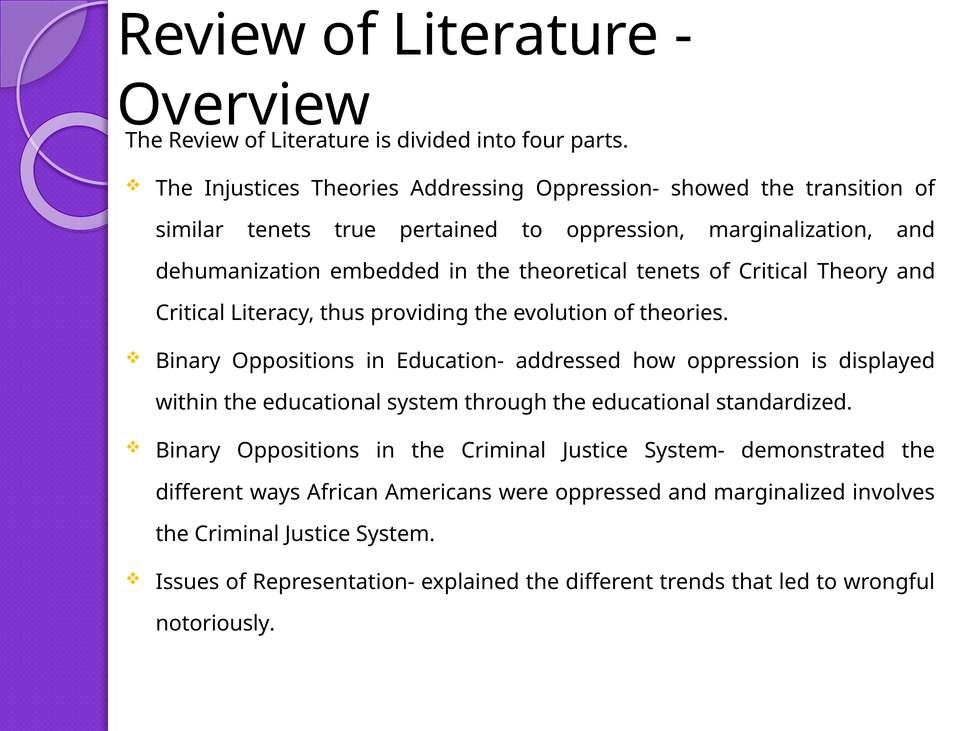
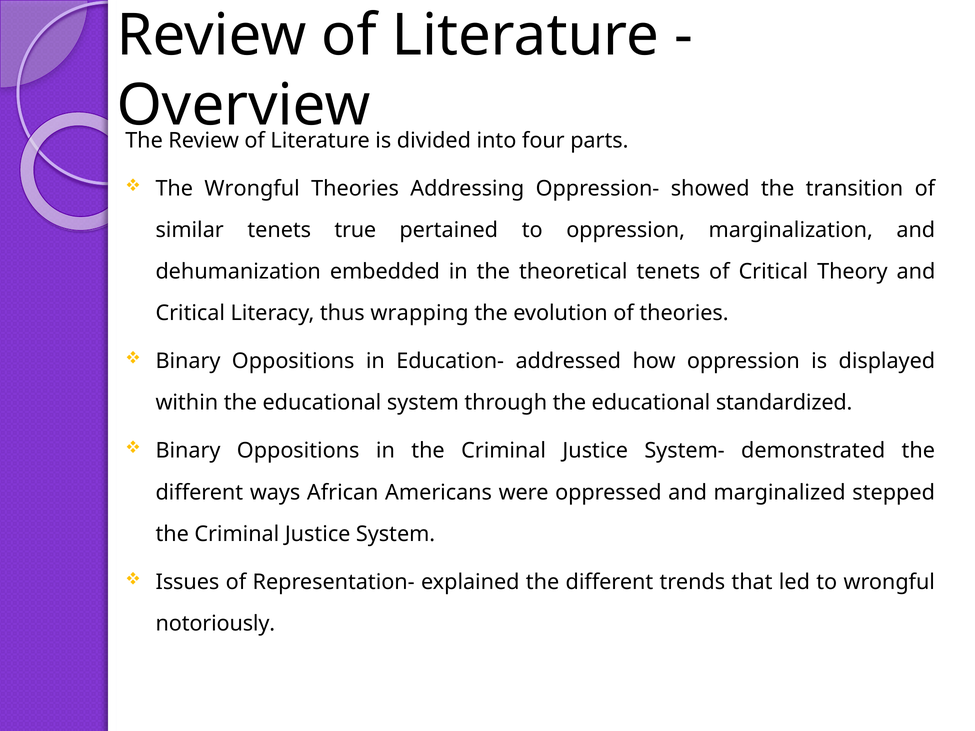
The Injustices: Injustices -> Wrongful (252, 189)
providing: providing -> wrapping (420, 313)
involves: involves -> stepped (894, 493)
